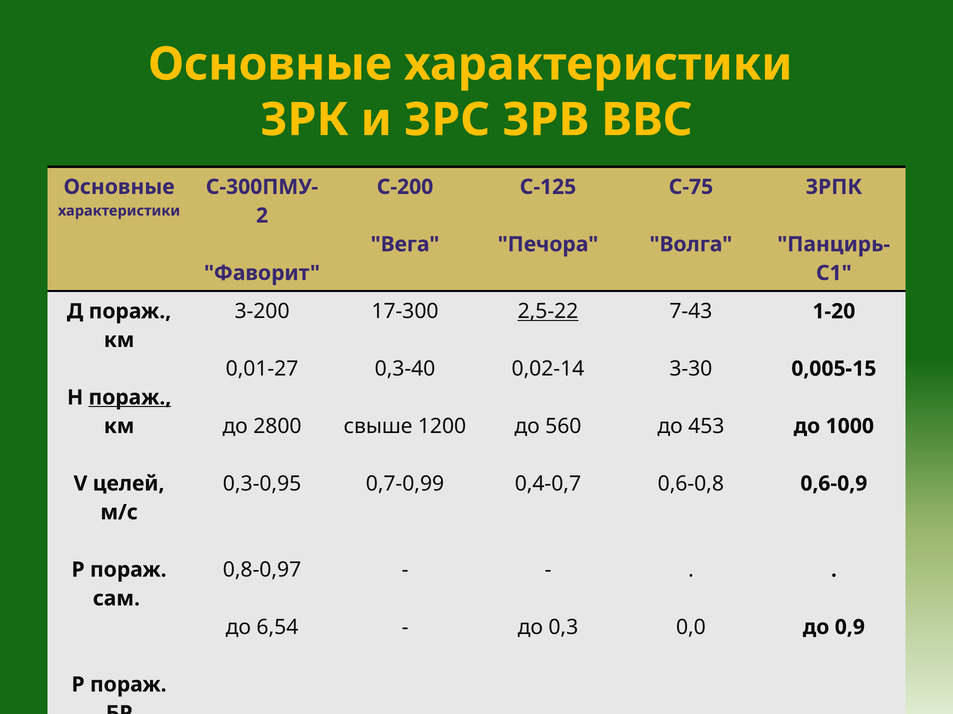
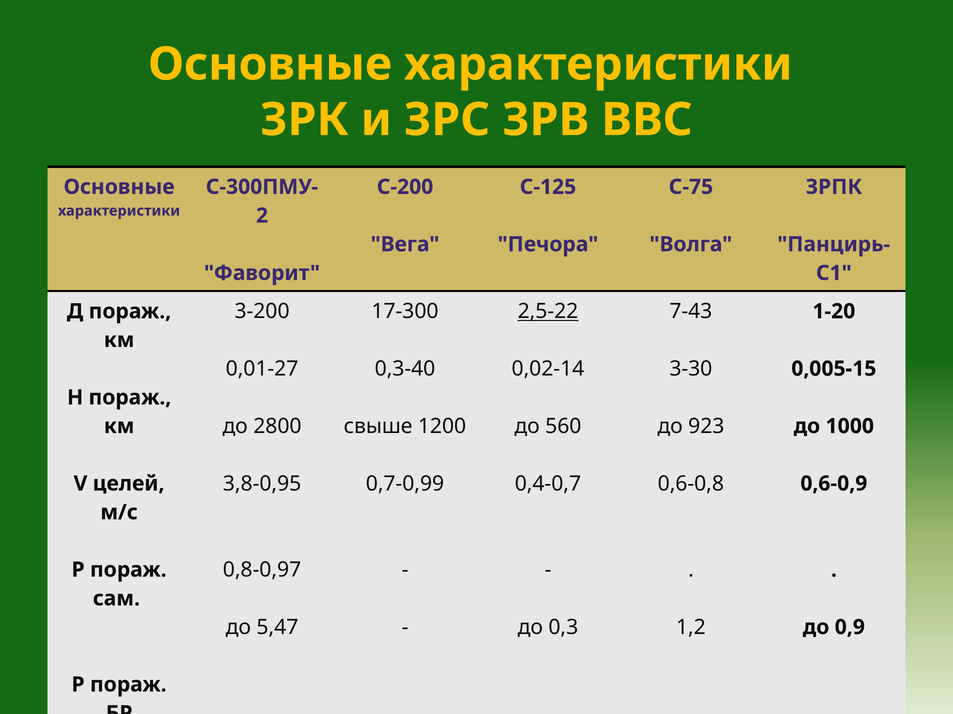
пораж underline: present -> none (130, 398)
453: 453 -> 923 (706, 427)
0,3-0,95: 0,3-0,95 -> 3,8-0,95 (262, 484)
6,54: 6,54 -> 5,47 (277, 628)
0,0: 0,0 -> 1,2 (691, 628)
